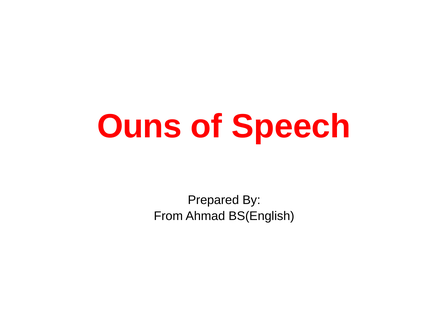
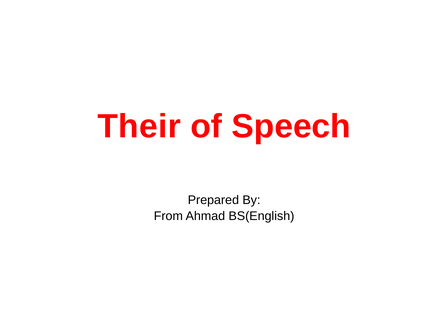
Ouns: Ouns -> Their (139, 126)
